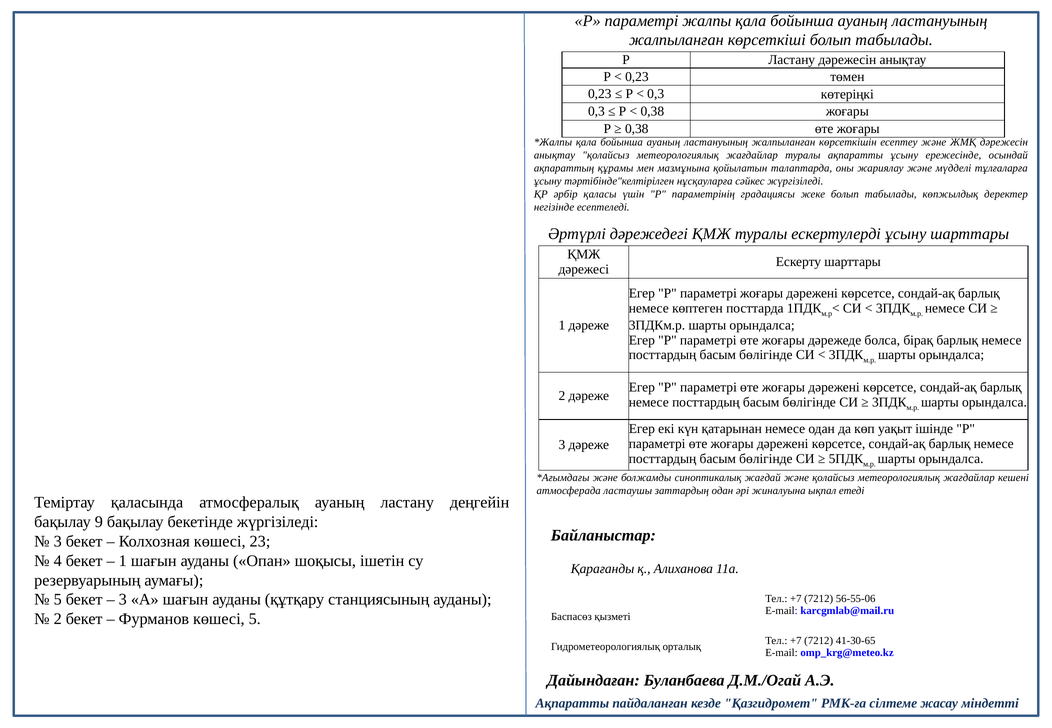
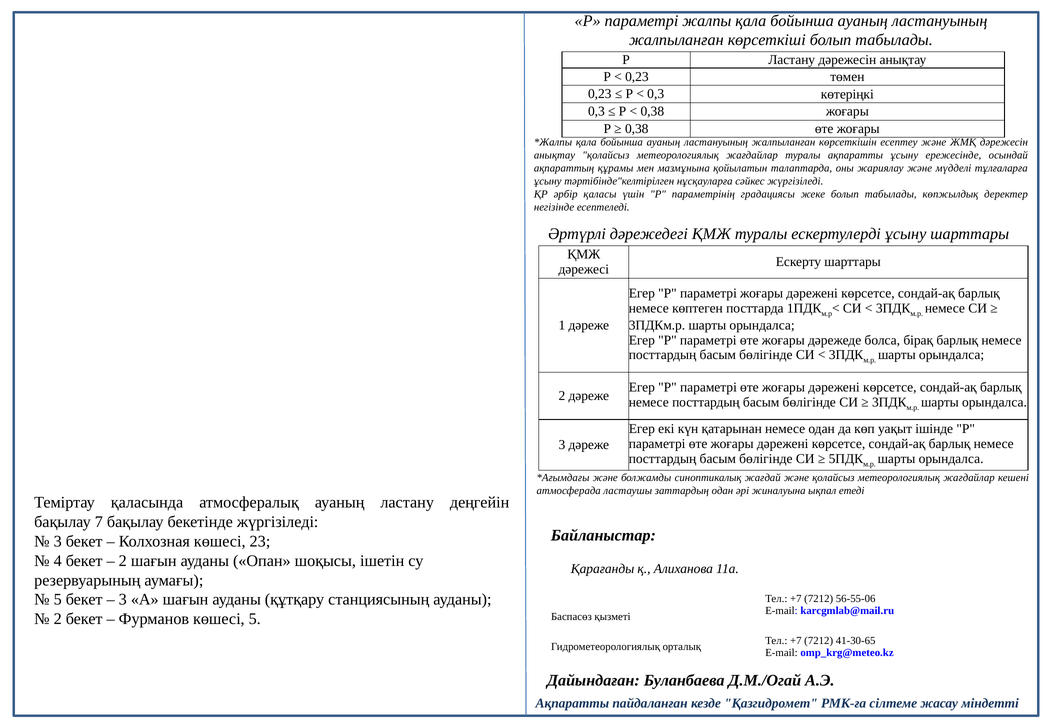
9: 9 -> 7 (99, 522)
1: 1 -> 2 (123, 561)
